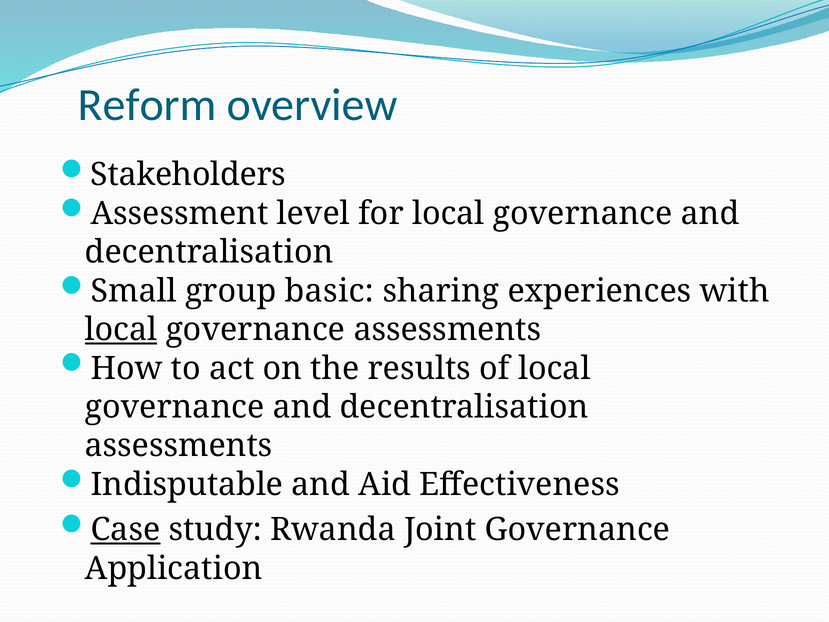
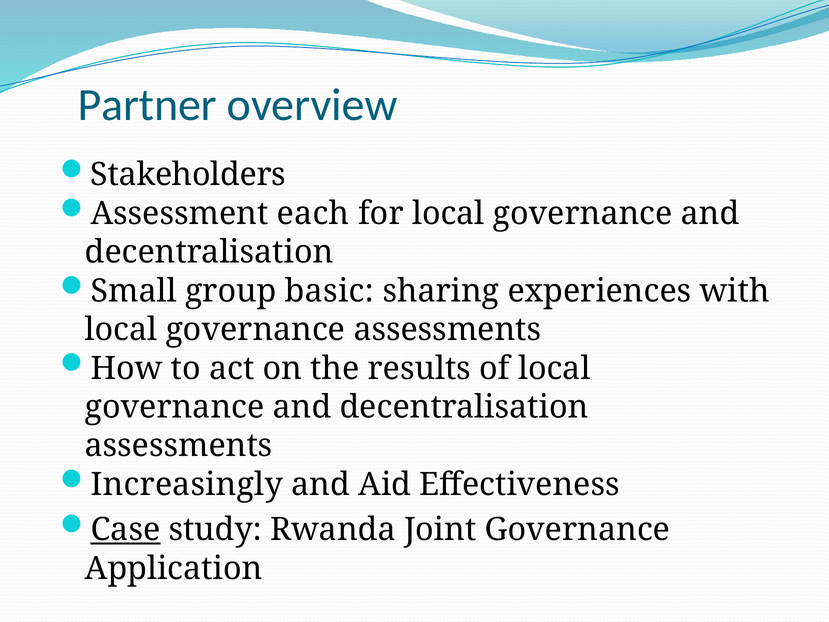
Reform: Reform -> Partner (147, 105)
level: level -> each (313, 213)
local underline: present -> none (121, 330)
Indisputable: Indisputable -> Increasingly (187, 484)
